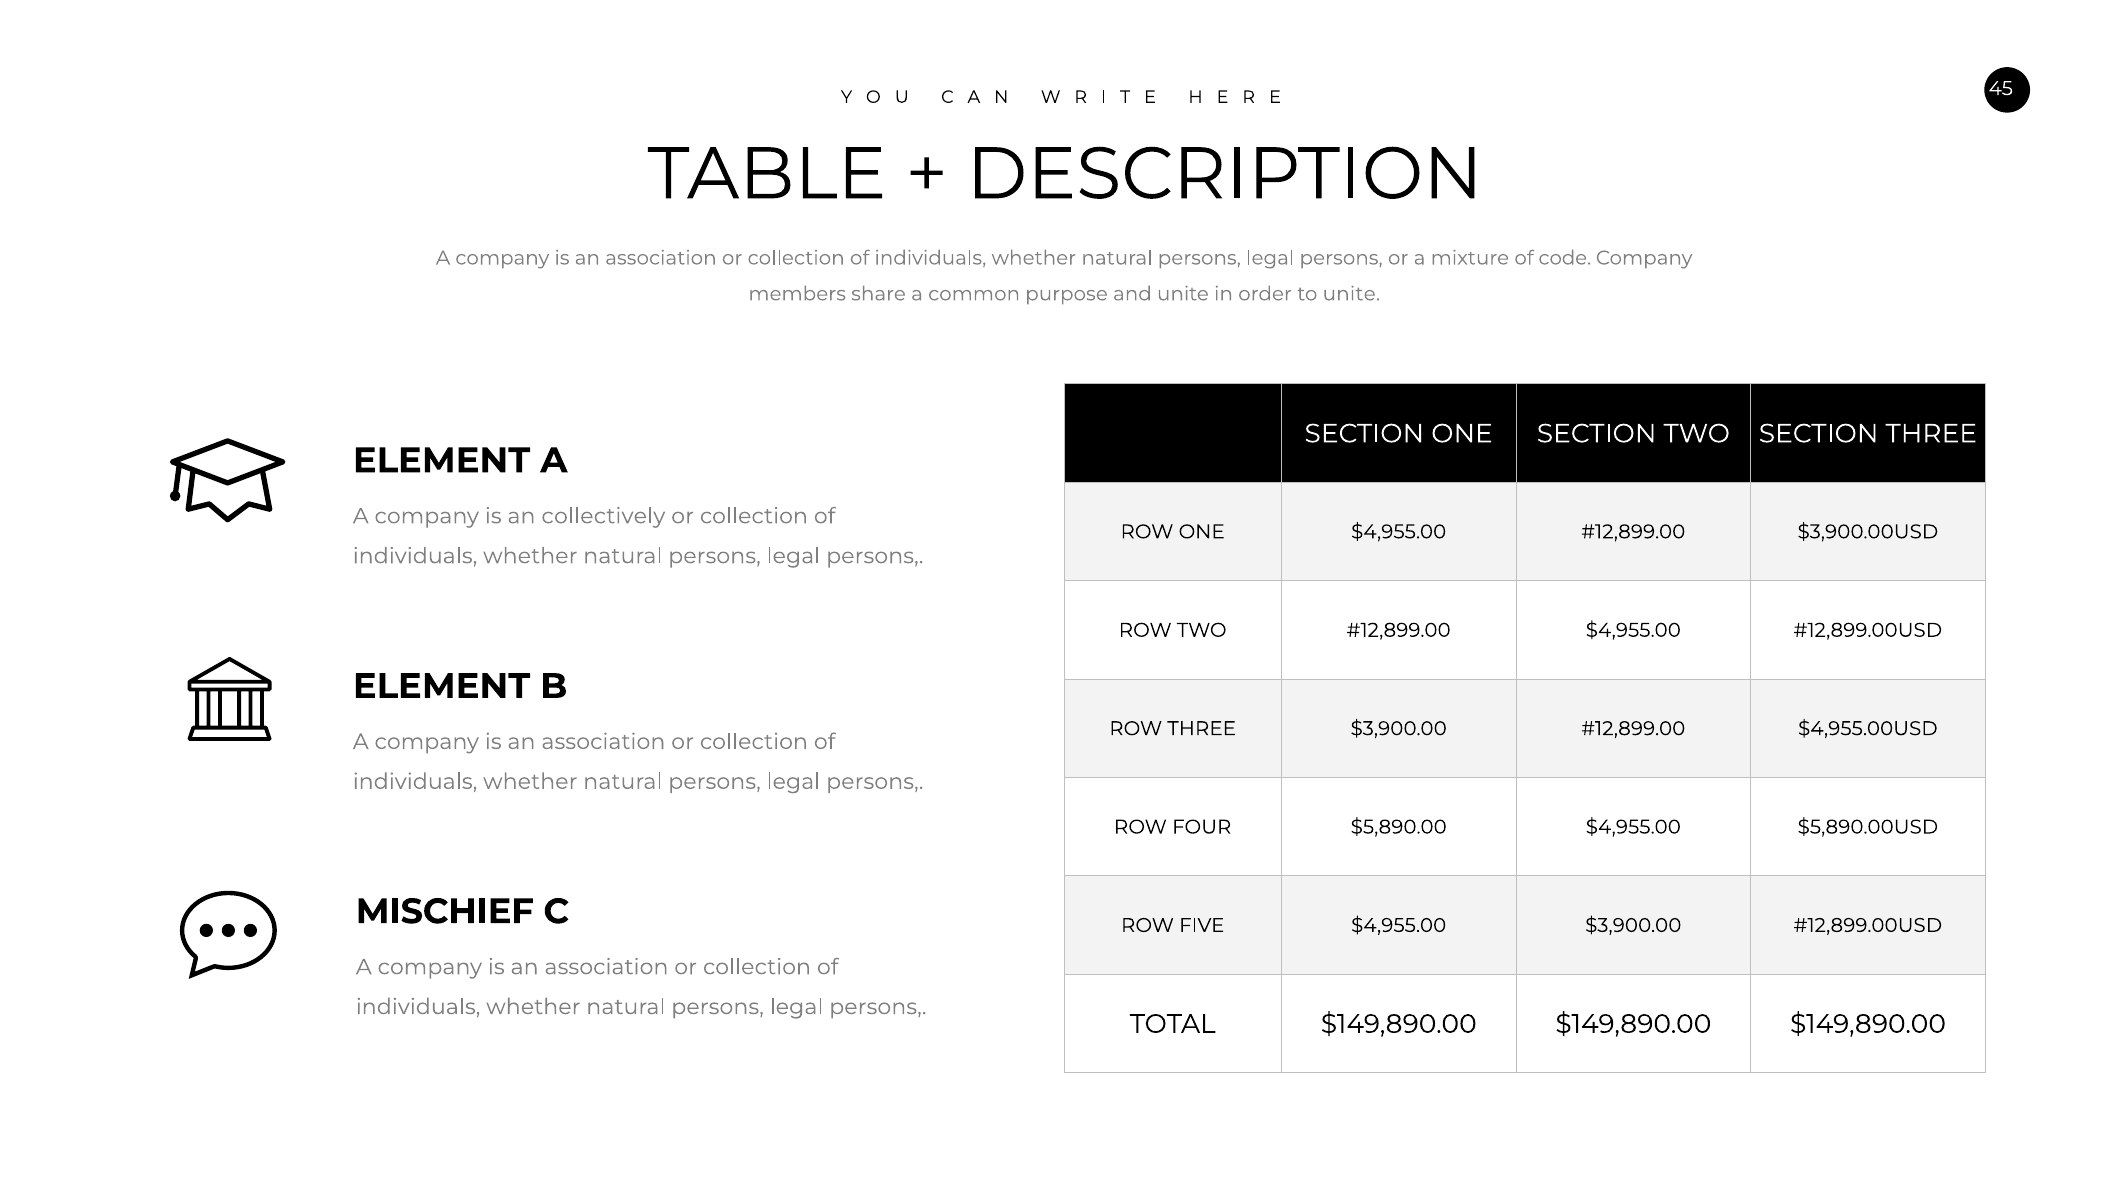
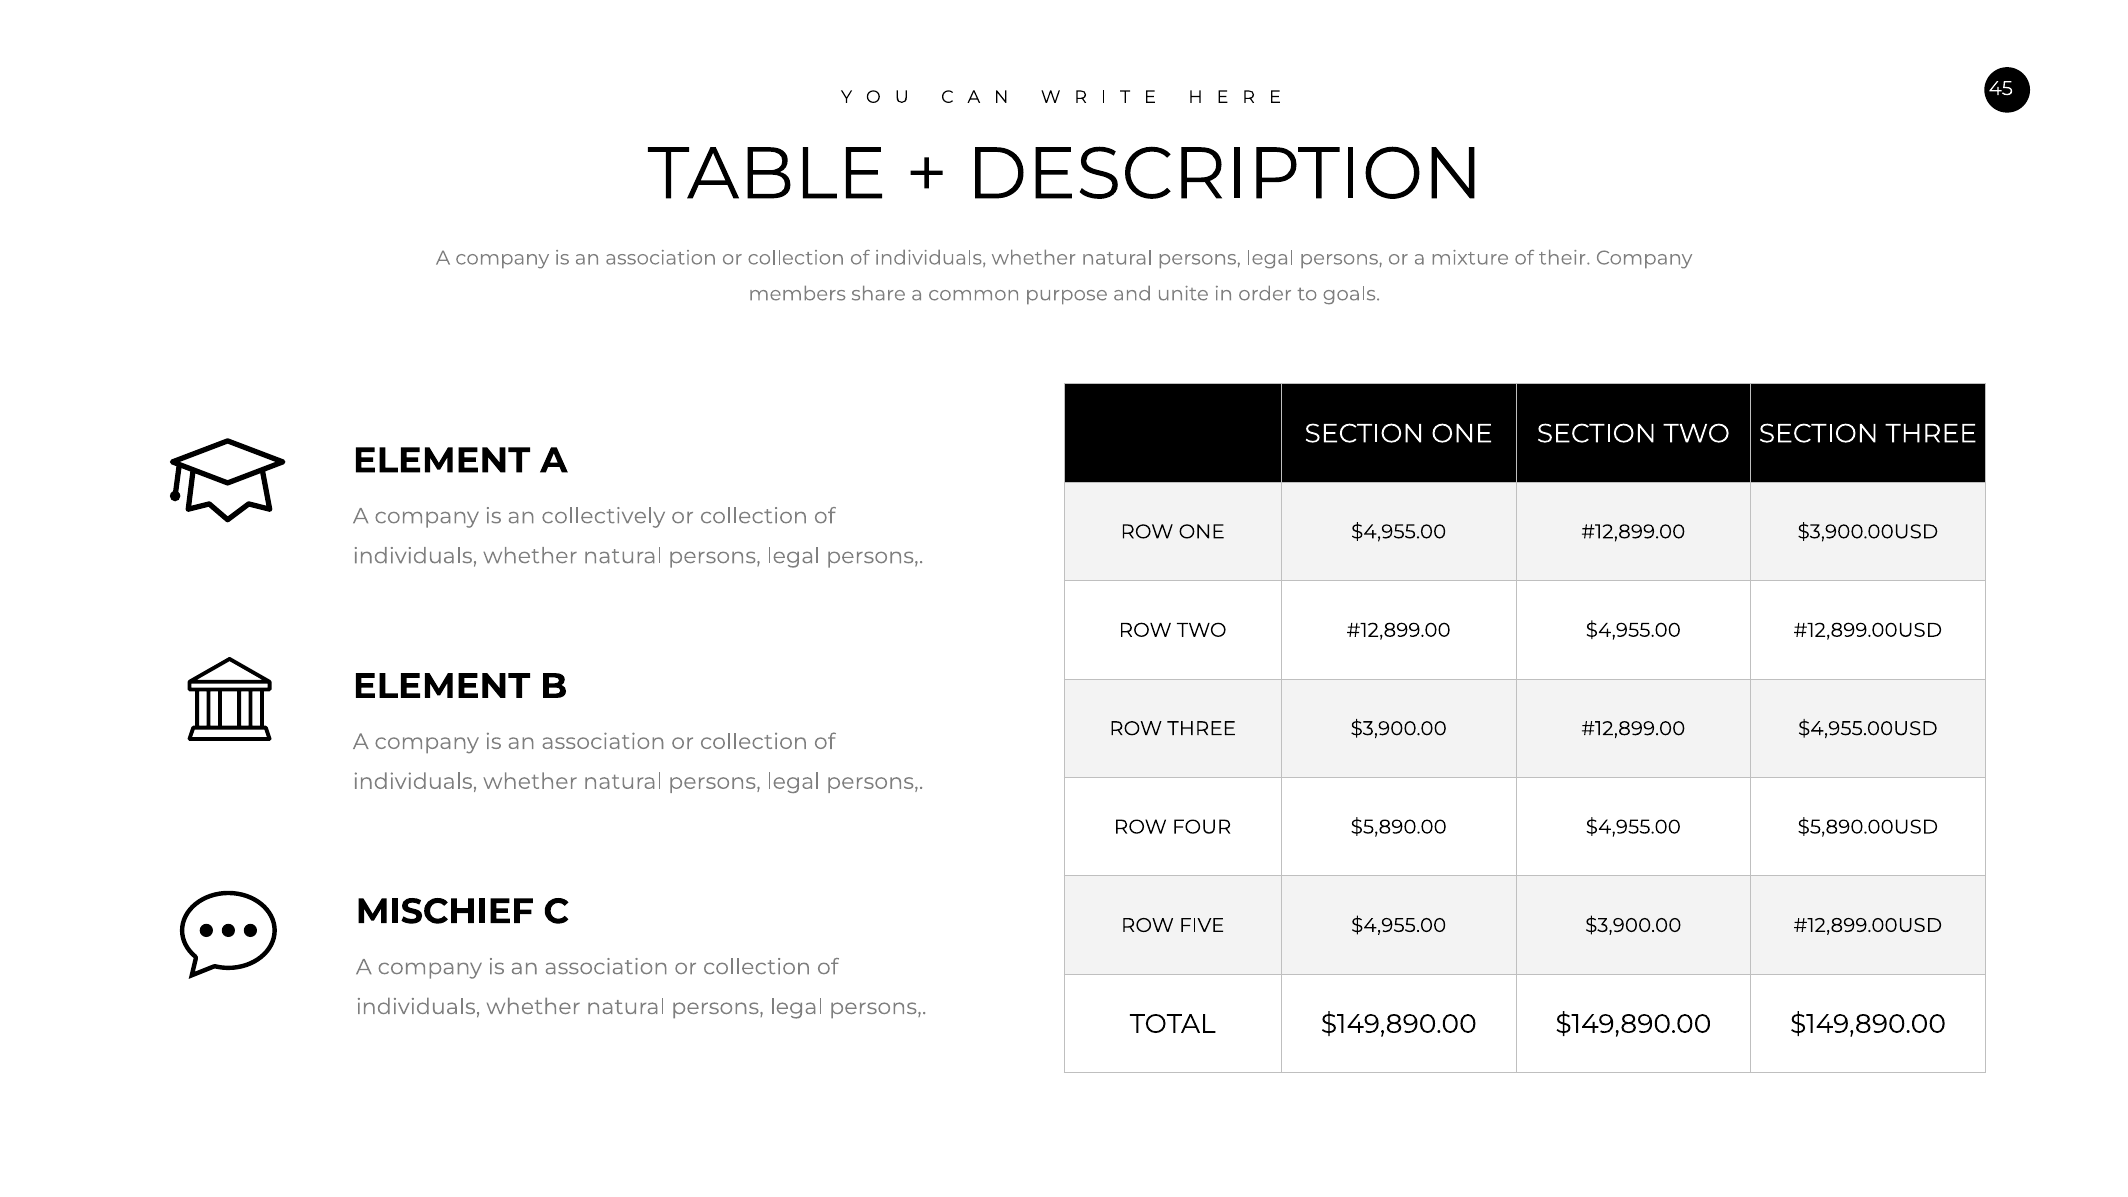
code: code -> their (1565, 258)
to unite: unite -> goals (1351, 294)
